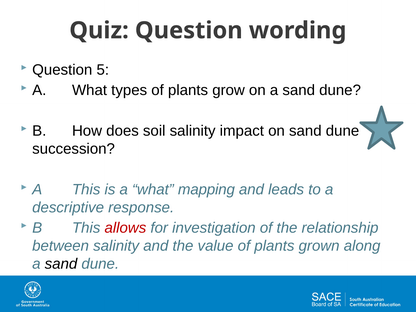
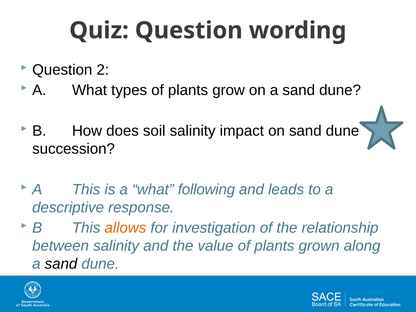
5: 5 -> 2 (103, 70)
mapping: mapping -> following (206, 189)
allows colour: red -> orange (125, 228)
